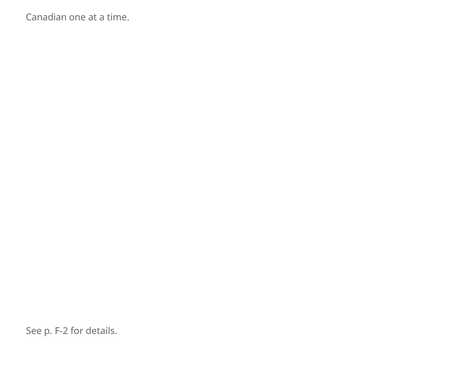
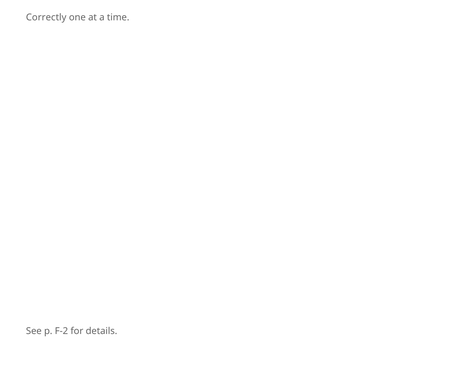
Canadian: Canadian -> Correctly (46, 17)
